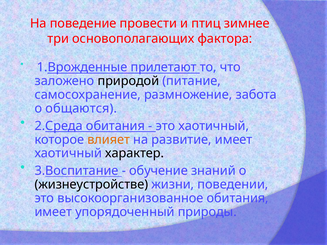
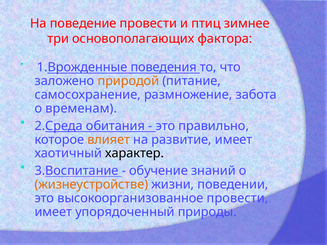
прилетают: прилетают -> поведения (164, 67)
природой colour: black -> orange (128, 81)
общаются: общаются -> временам (81, 109)
это хаотичный: хаотичный -> правильно (214, 126)
жизнеустройстве colour: black -> orange (91, 185)
высокоорганизованное обитания: обитания -> провести (238, 198)
